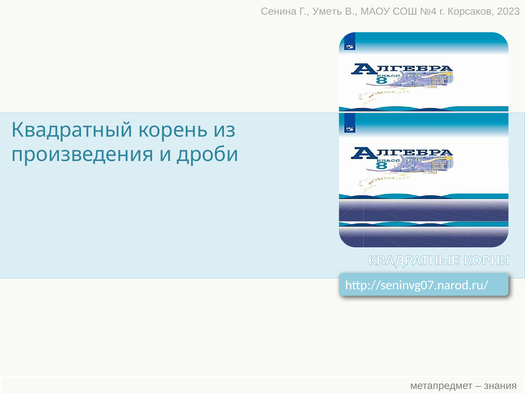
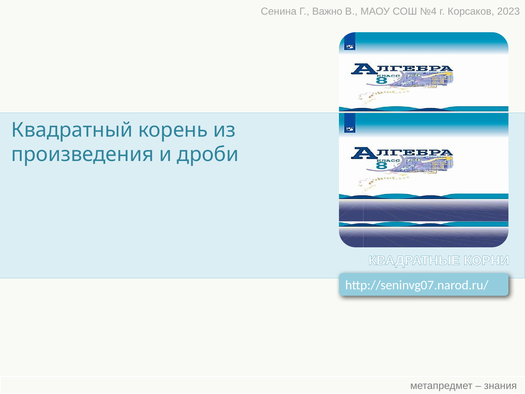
Уметь: Уметь -> Важно (327, 11)
